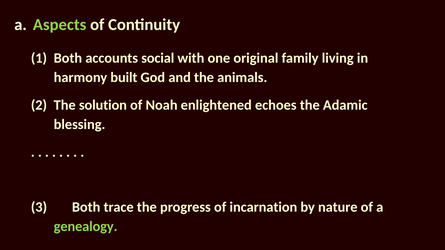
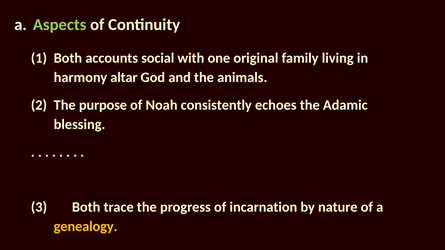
built: built -> altar (124, 78)
solution: solution -> purpose (103, 105)
enlightened: enlightened -> consistently (216, 105)
genealogy colour: light green -> yellow (86, 227)
